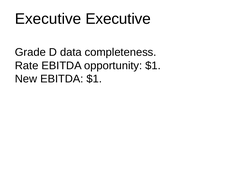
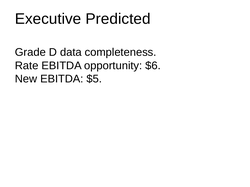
Executive Executive: Executive -> Predicted (118, 19)
opportunity $1: $1 -> $6 (153, 66)
EBITDA $1: $1 -> $5 (94, 79)
